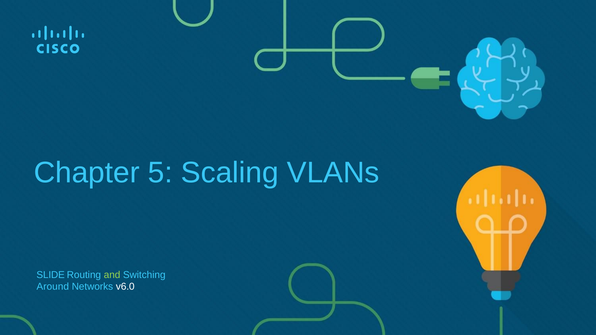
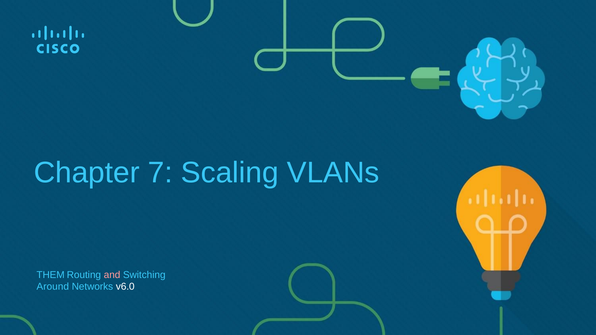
5: 5 -> 7 (160, 173)
SLIDE: SLIDE -> THEM (51, 275)
and colour: light green -> pink (112, 275)
